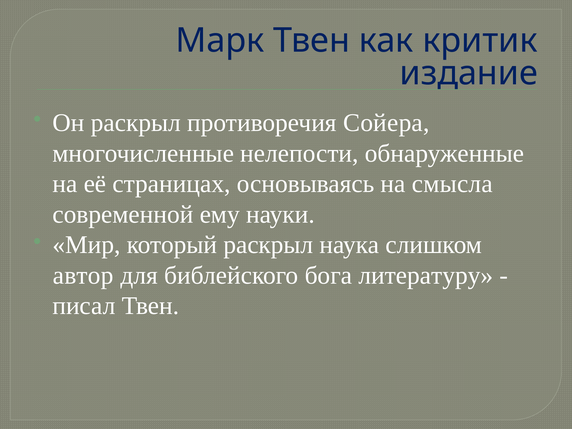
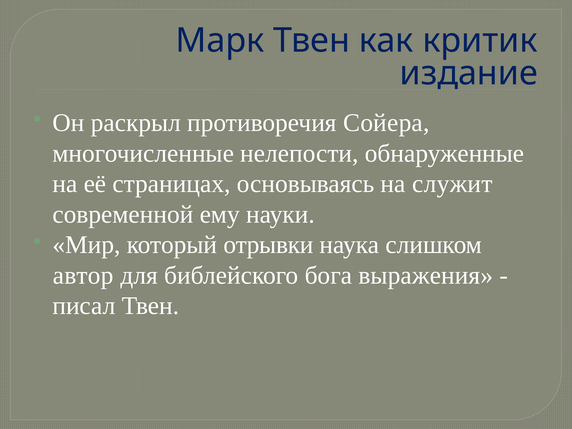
смысла: смысла -> служит (452, 184)
который раскрыл: раскрыл -> отрывки (268, 245)
литературу: литературу -> выражения (426, 275)
